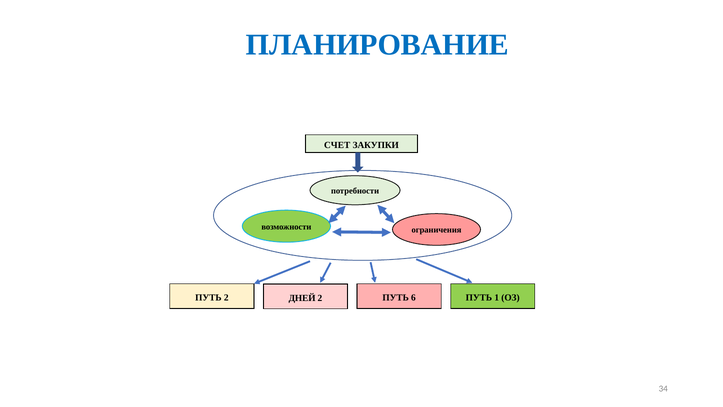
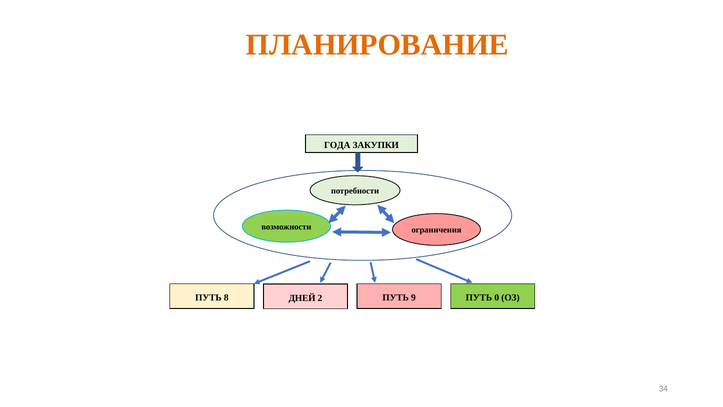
ПЛАНИРОВАНИЕ colour: blue -> orange (377, 45)
СЧЕТ: СЧЕТ -> ГОДА (337, 145)
ПУТЬ 2: 2 -> 8 (226, 297)
6: 6 -> 9 (413, 297)
1: 1 -> 0 (497, 297)
